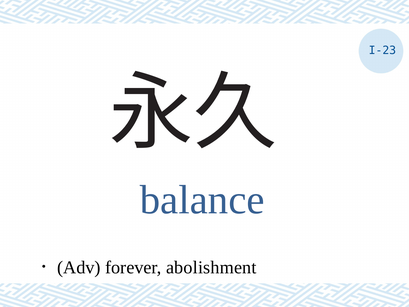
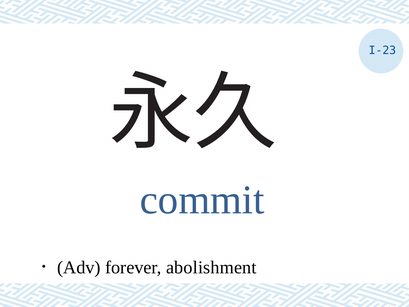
balance: balance -> commit (202, 200)
